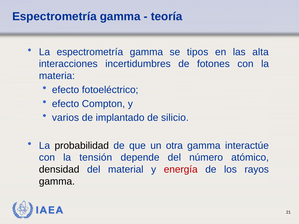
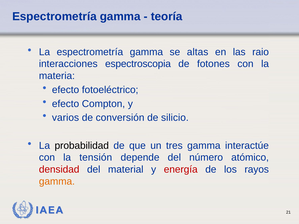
tipos: tipos -> altas (198, 52)
alta: alta -> raio (261, 52)
incertidumbres: incertidumbres -> espectroscopia (138, 64)
implantado: implantado -> conversión (120, 118)
otra: otra -> tres (174, 146)
densidad colour: black -> red (59, 170)
gamma colour: black -> orange (57, 182)
